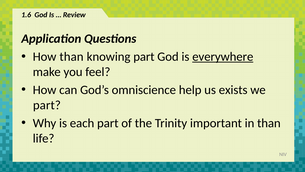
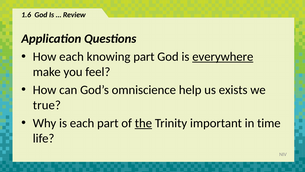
How than: than -> each (72, 57)
part: part -> true (47, 105)
the underline: none -> present (143, 123)
in than: than -> time (269, 123)
